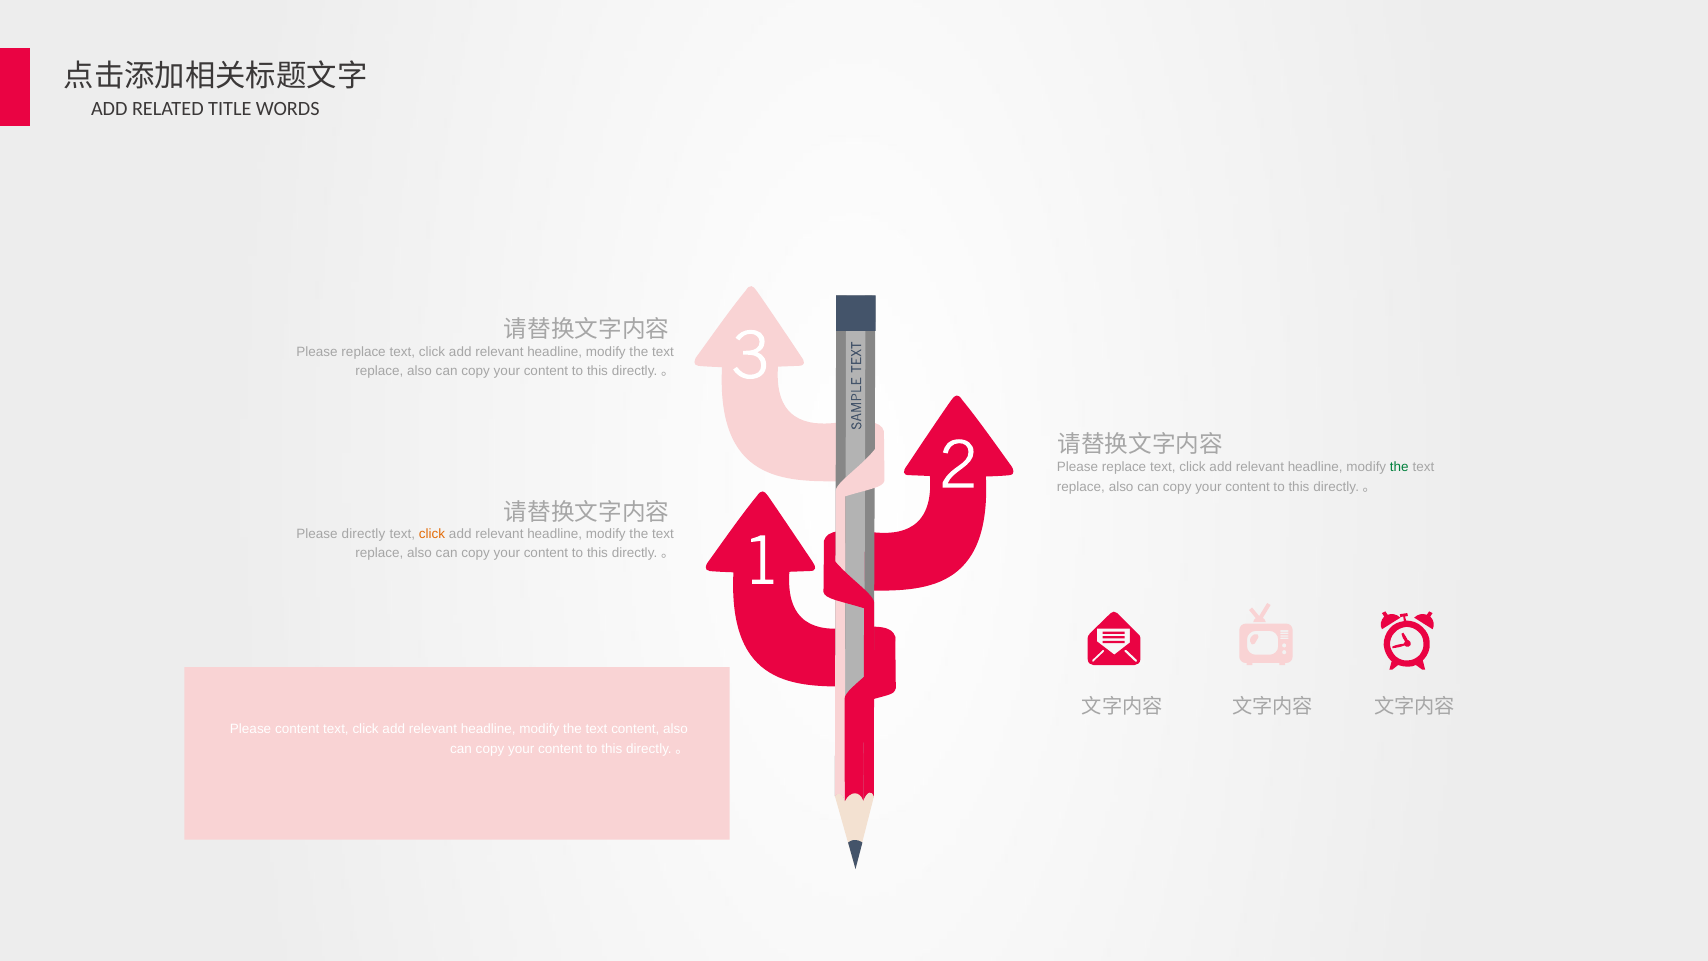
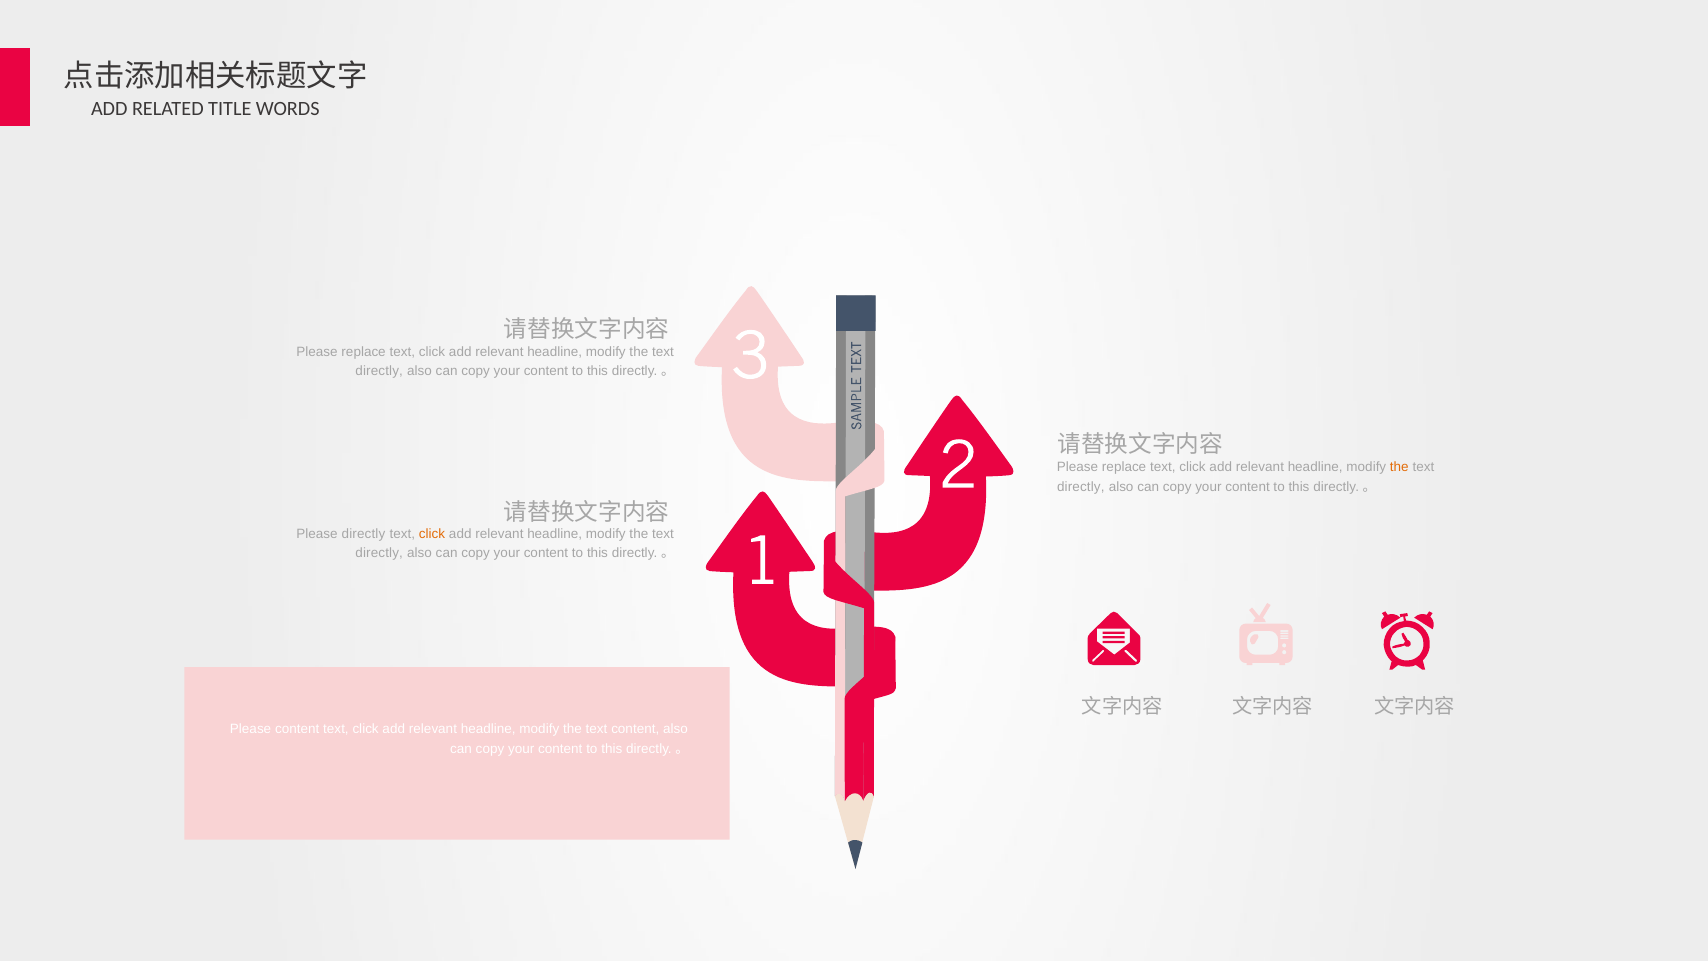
replace: replace -> directly (379, 371)
the colour: green -> orange (1399, 467)
replace: replace -> directly (1081, 487)
replace: replace -> directly (379, 553)
